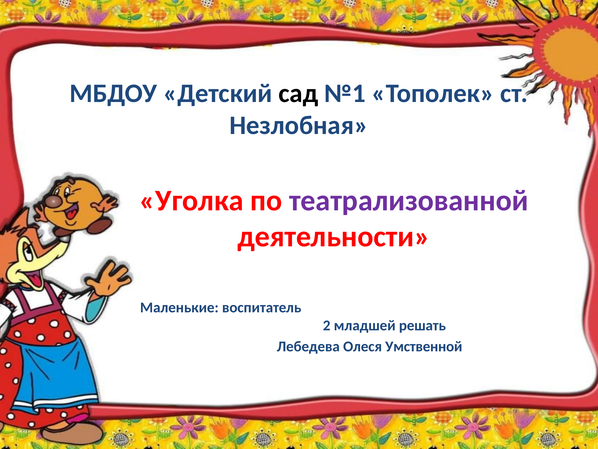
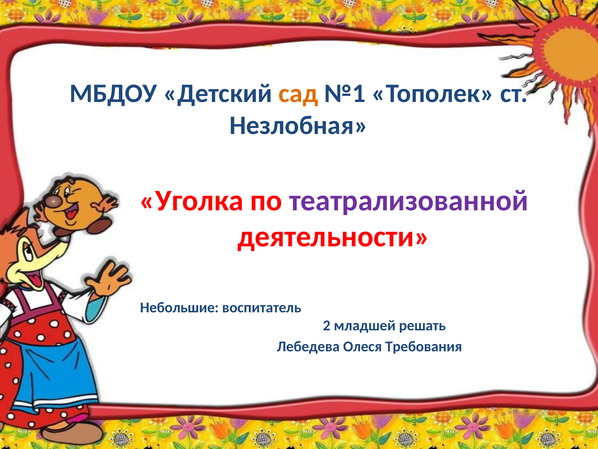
сад colour: black -> orange (298, 93)
Маленькие: Маленькие -> Небольшие (179, 307)
Умственной: Умственной -> Требования (424, 346)
